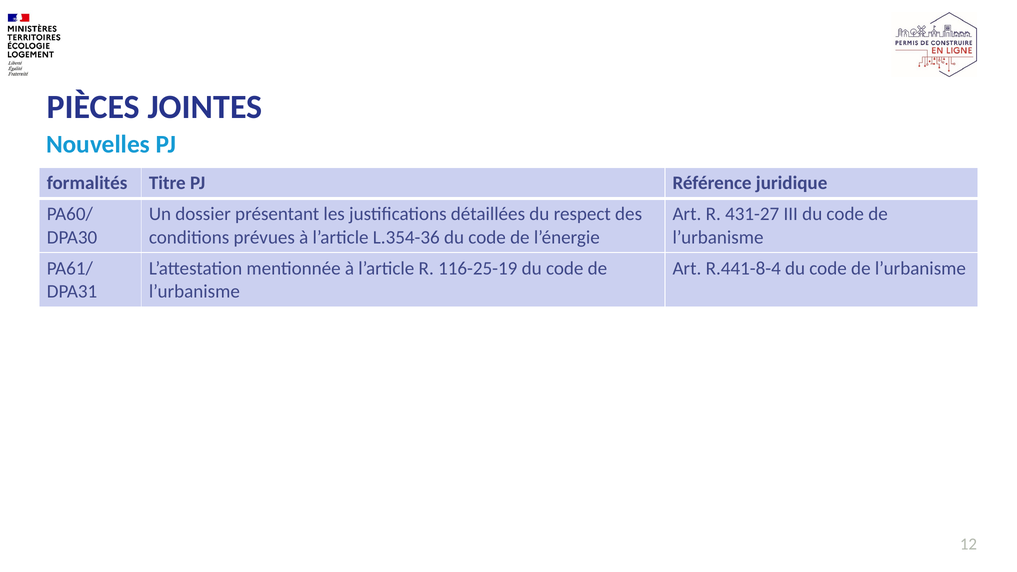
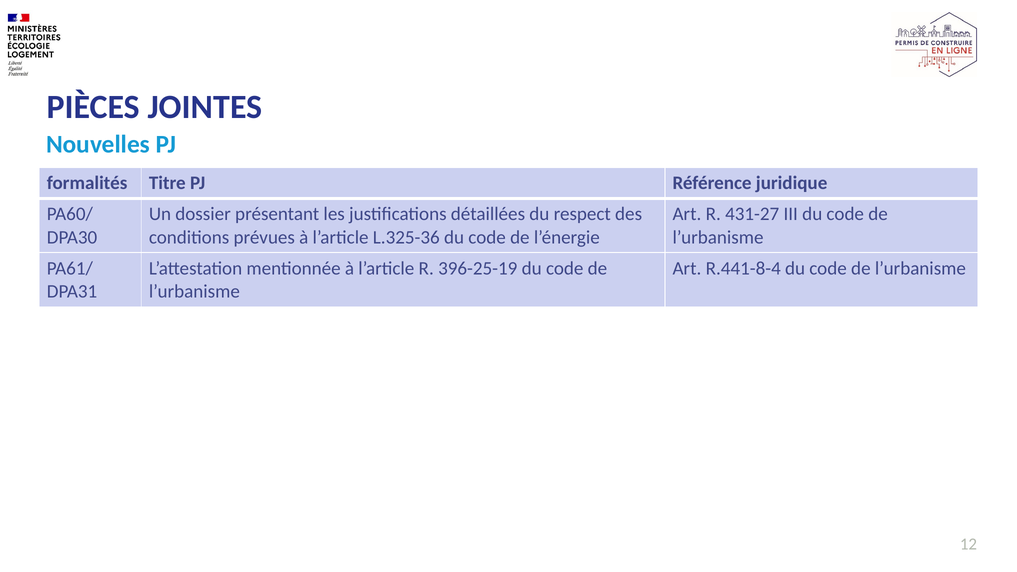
L.354-36: L.354-36 -> L.325-36 (406, 237)
116-25-19: 116-25-19 -> 396-25-19 (478, 268)
